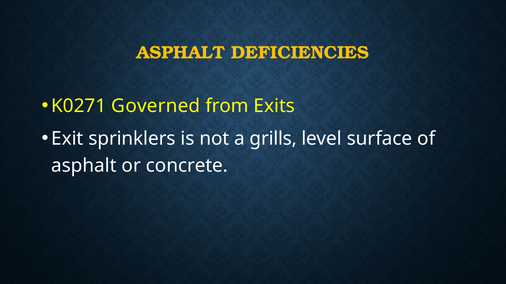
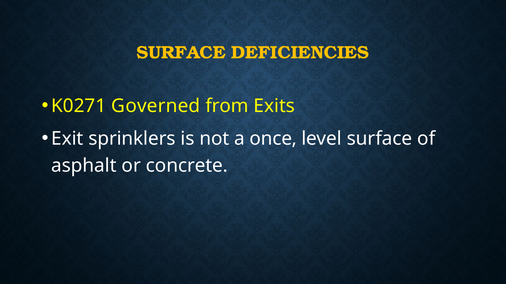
ASPHALT: ASPHALT -> SURFACE (181, 53)
grills: grills -> once (273, 139)
